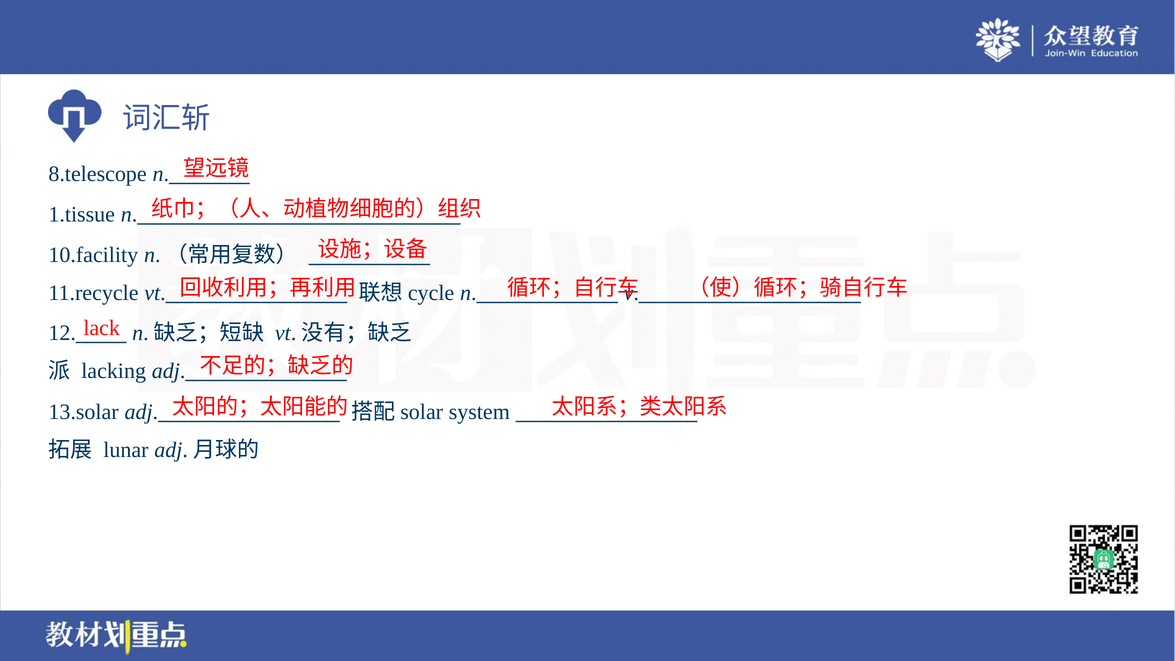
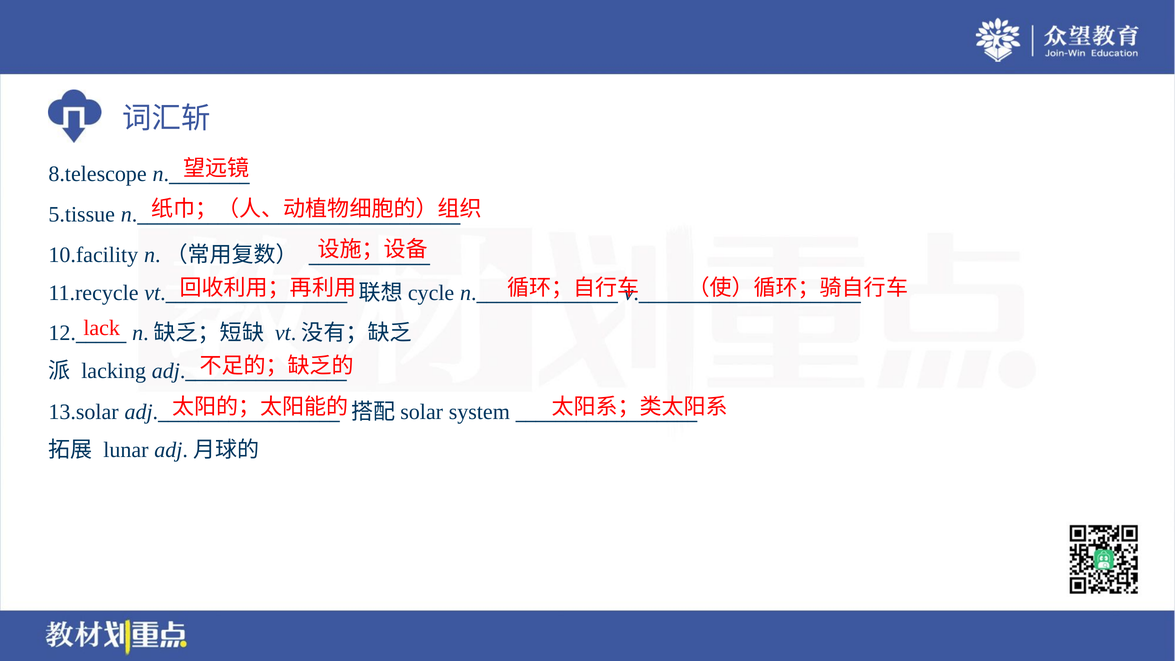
1.tissue: 1.tissue -> 5.tissue (82, 214)
